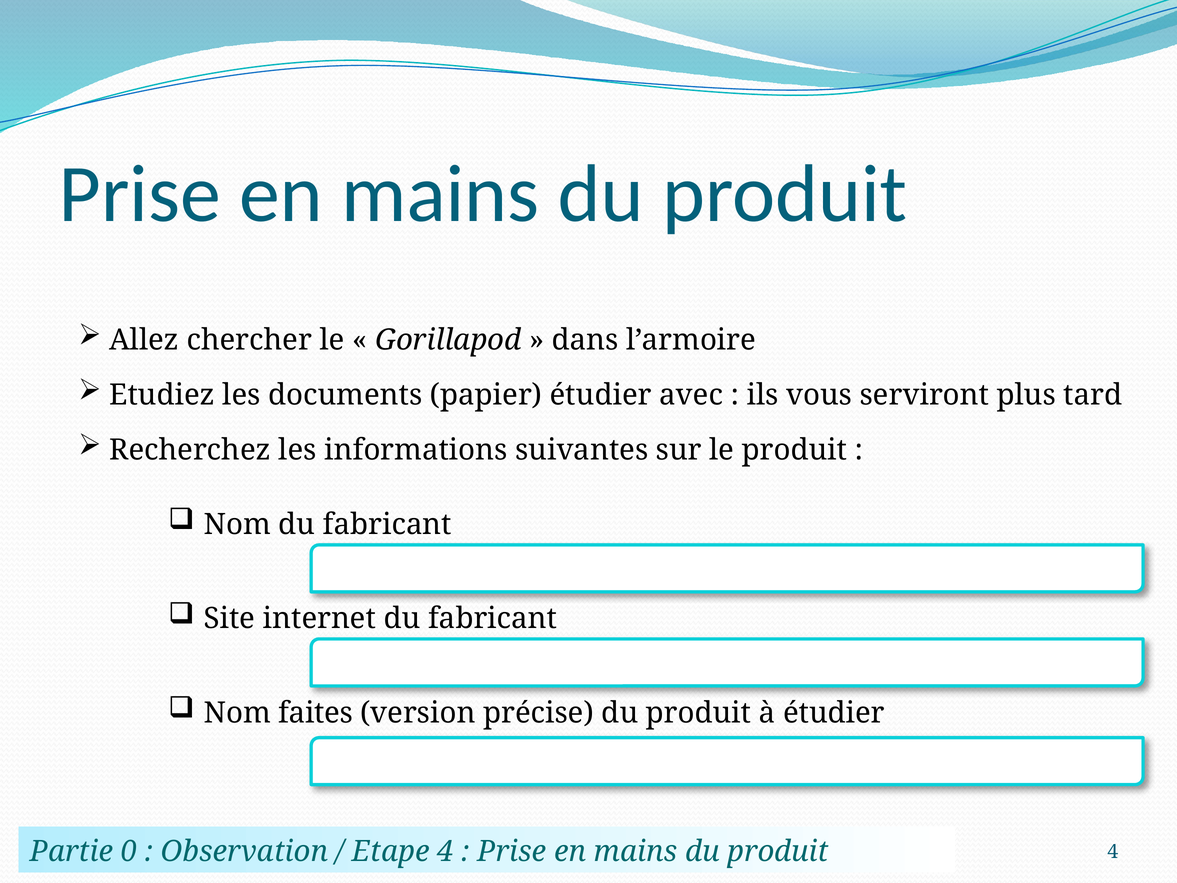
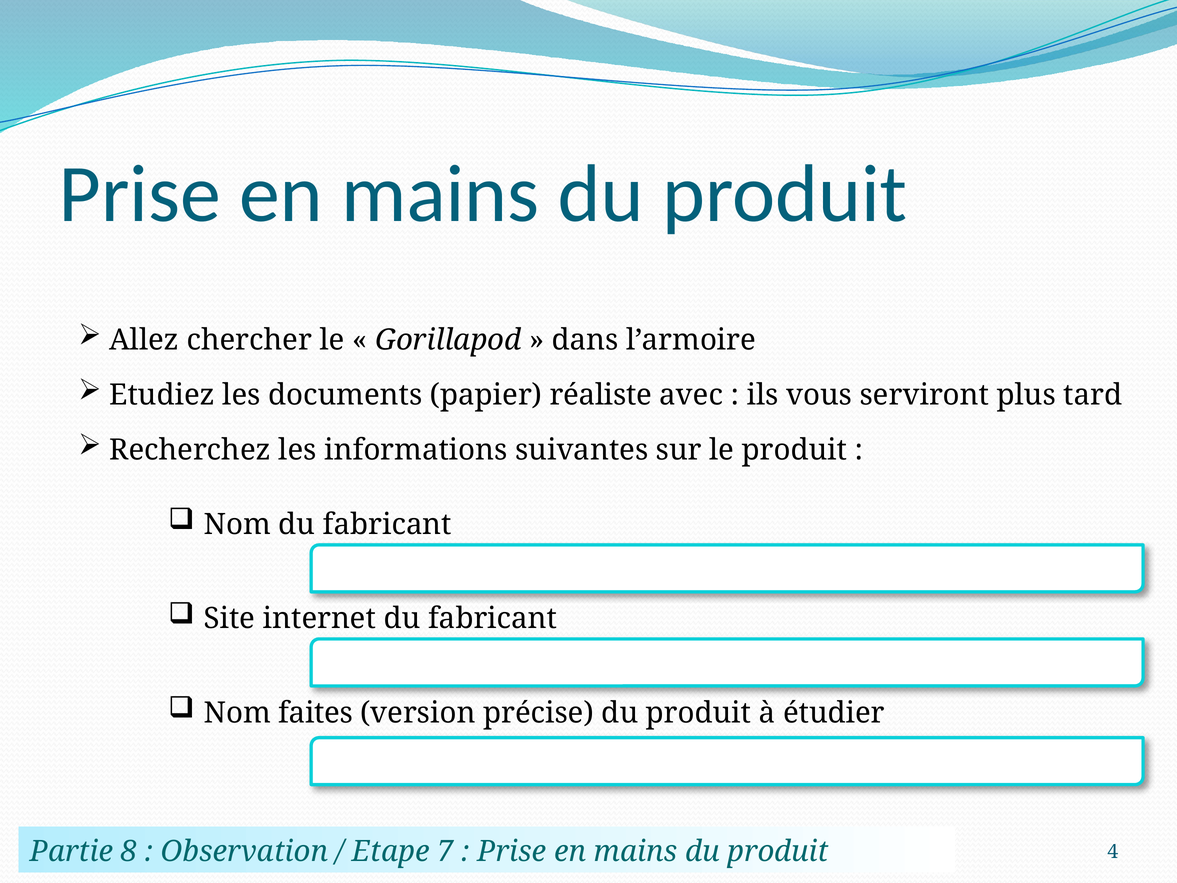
papier étudier: étudier -> réaliste (601, 395)
0: 0 -> 8 (129, 851)
Etape 4: 4 -> 7 (445, 851)
